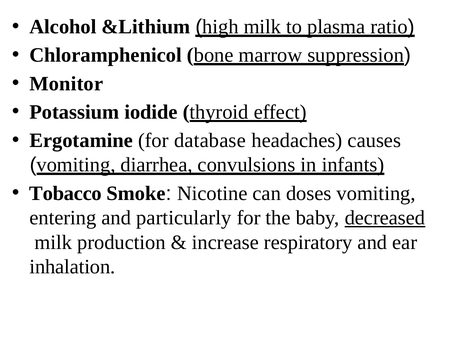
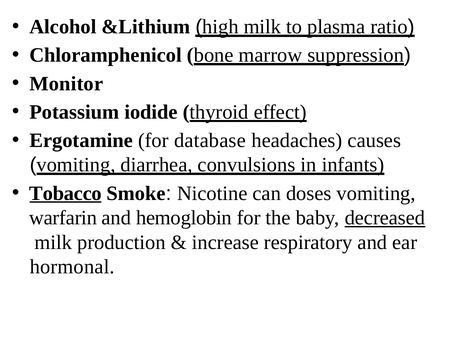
Tobacco underline: none -> present (66, 193)
entering: entering -> warfarin (63, 218)
particularly: particularly -> hemoglobin (184, 218)
inhalation: inhalation -> hormonal (72, 267)
